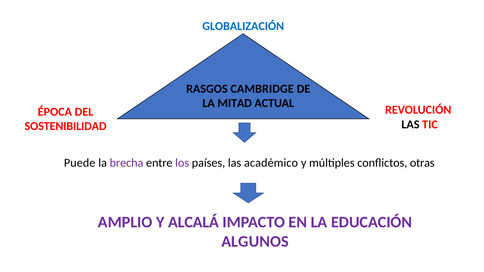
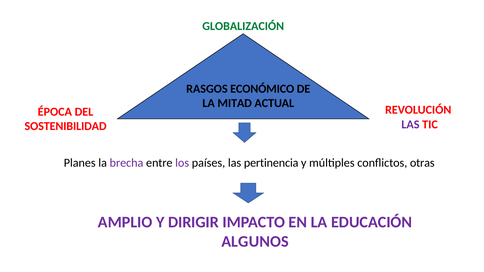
GLOBALIZACIÓN colour: blue -> green (243, 26)
CAMBRIDGE: CAMBRIDGE -> ECONÓMICO (262, 89)
LAS colour: black -> purple (410, 125)
Puede: Puede -> Planes (80, 163)
académico: académico -> pertinencia (271, 163)
ALCALÁ: ALCALÁ -> DIRIGIR (194, 222)
